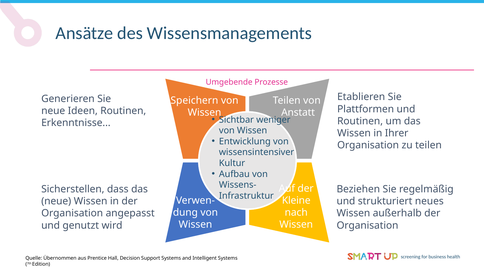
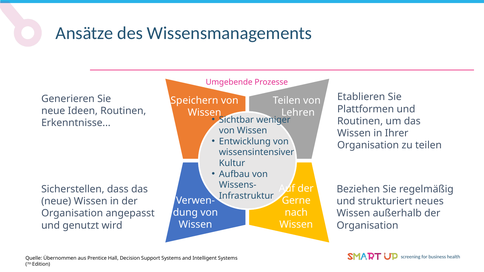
Anstatt: Anstatt -> Lehren (298, 113)
Kleine: Kleine -> Gerne (296, 201)
